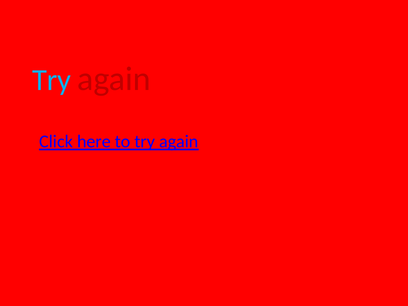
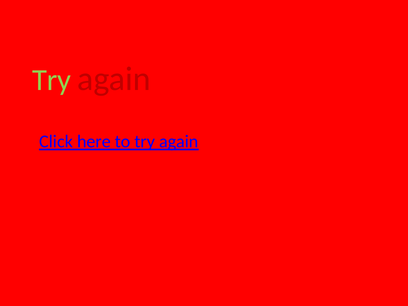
Try colour: light blue -> light green (52, 80)
